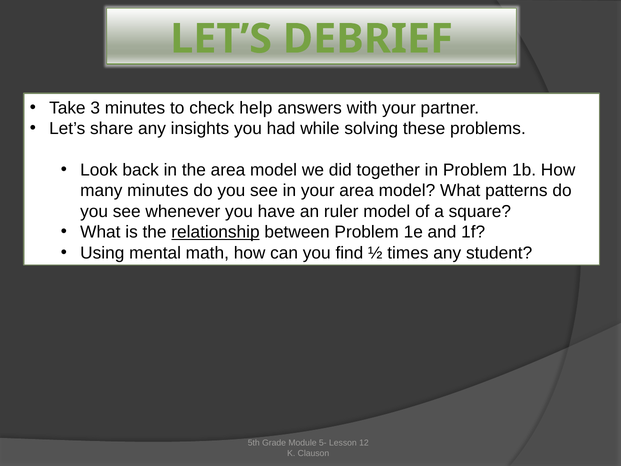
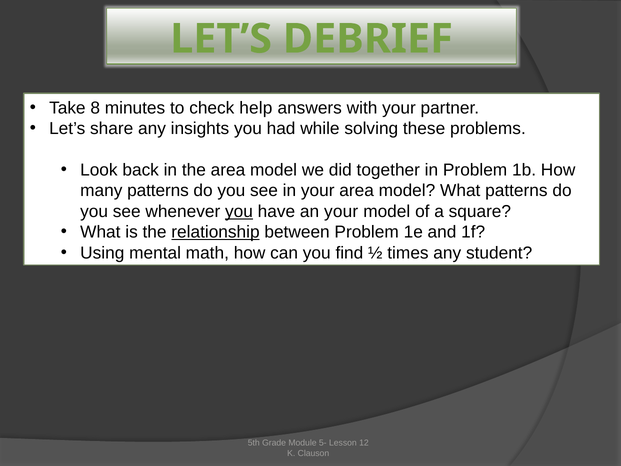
3: 3 -> 8 (95, 108)
many minutes: minutes -> patterns (158, 191)
you underline: none -> present (239, 211)
an ruler: ruler -> your (341, 211)
